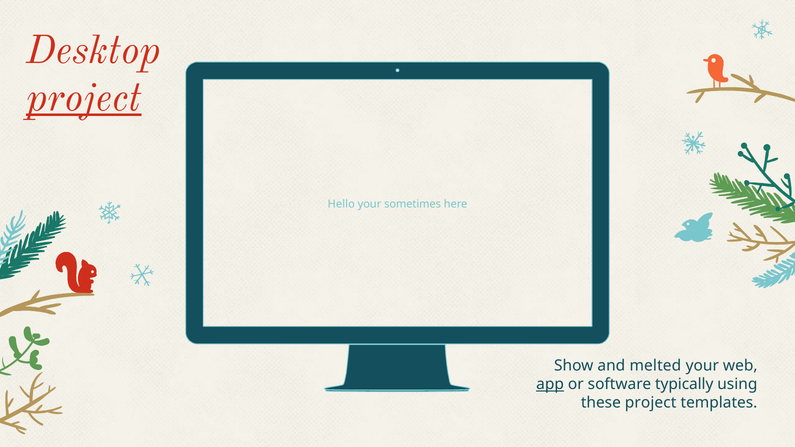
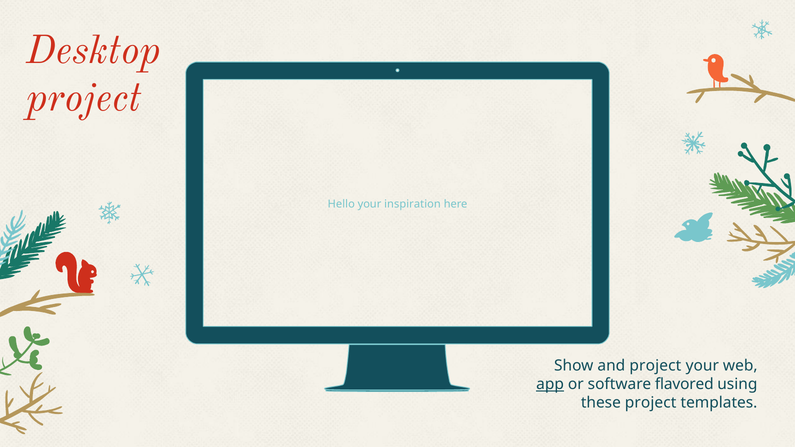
project underline: present -> none (84, 98)
sometimes: sometimes -> inspiration (412, 204)
and melted: melted -> project (655, 366)
typically: typically -> flavored (684, 384)
